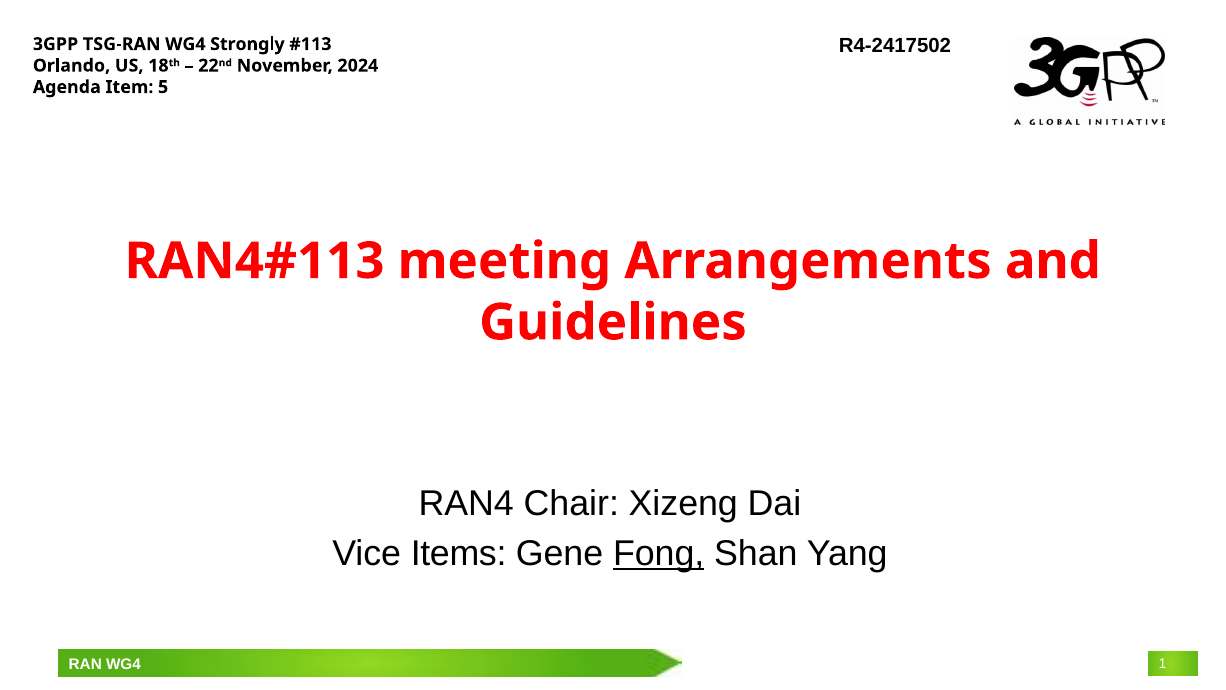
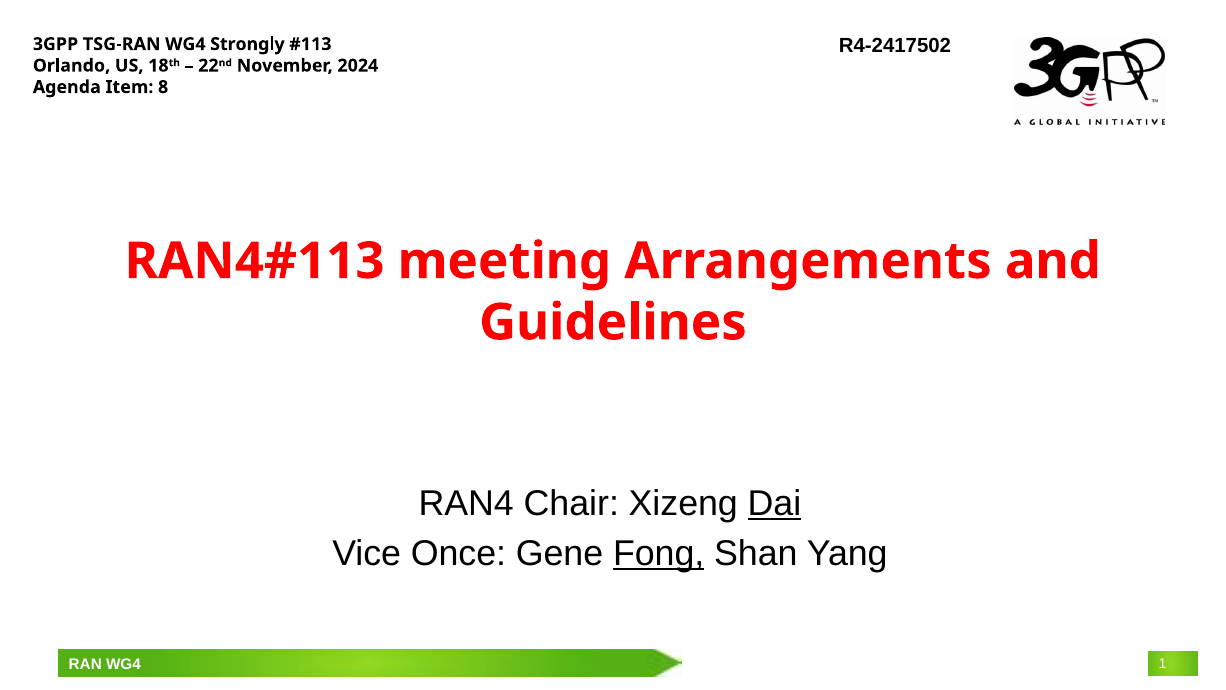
5: 5 -> 8 (163, 87)
Dai underline: none -> present (774, 503)
Items: Items -> Once (458, 553)
